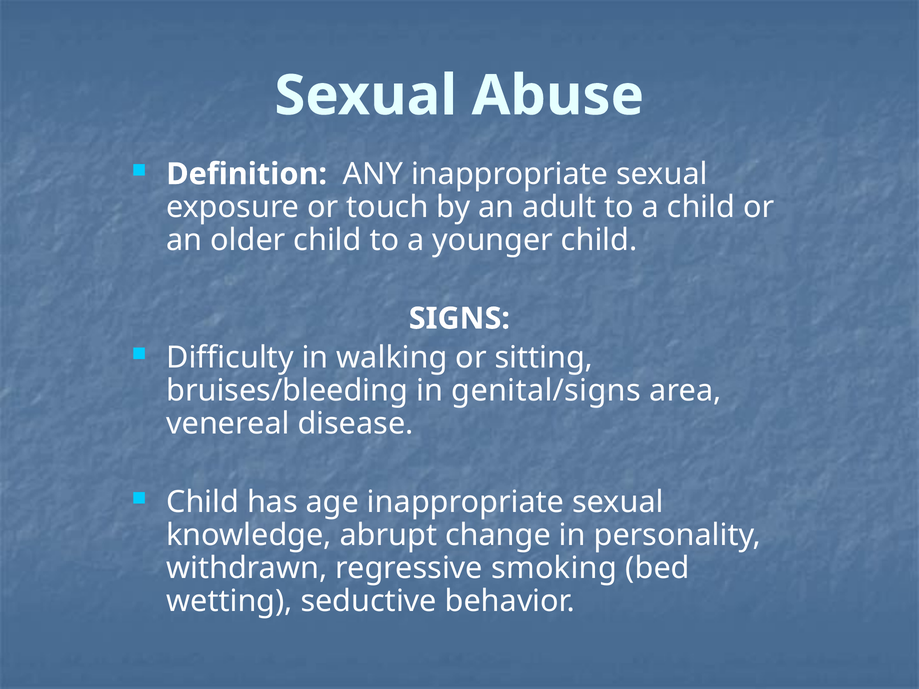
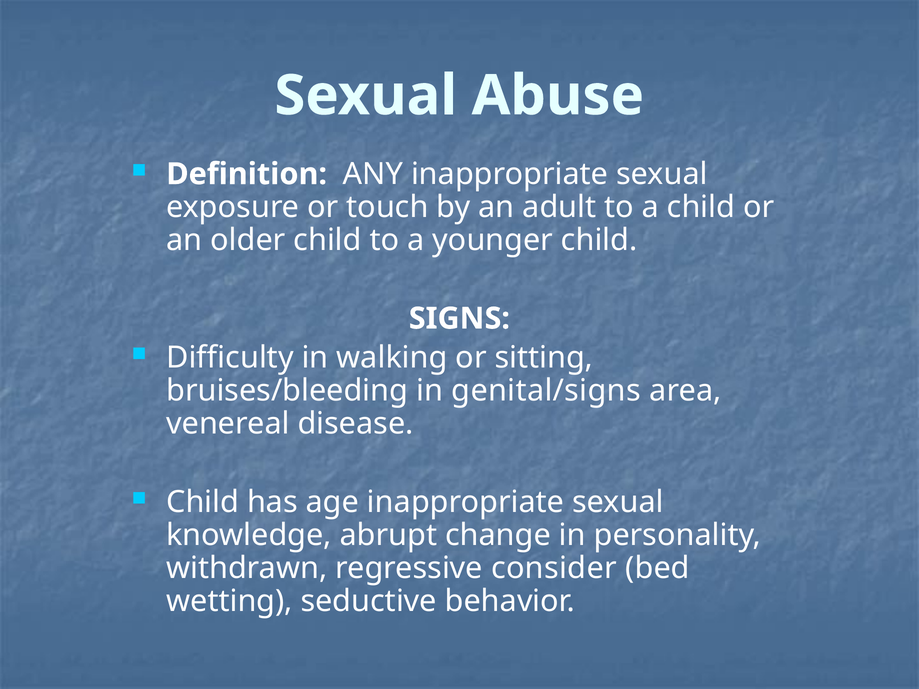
smoking: smoking -> consider (554, 568)
